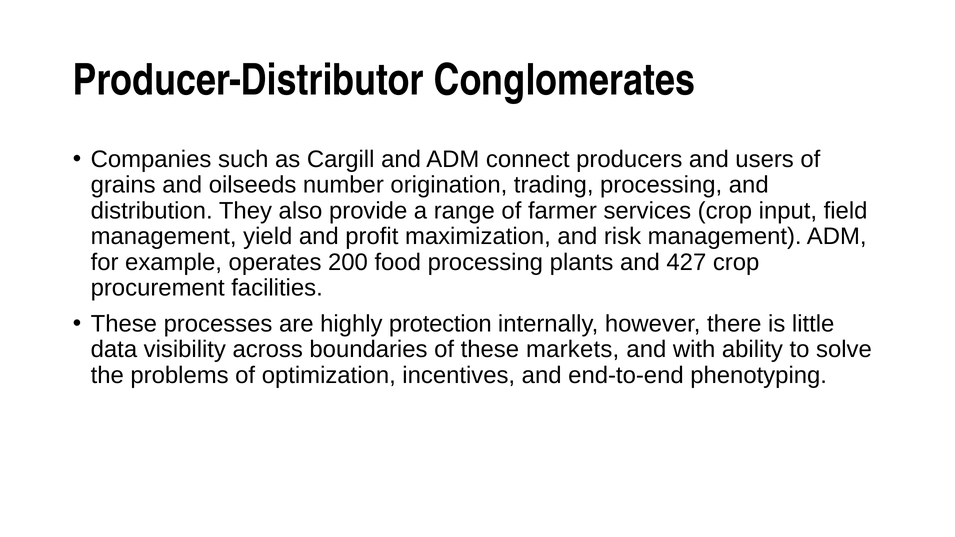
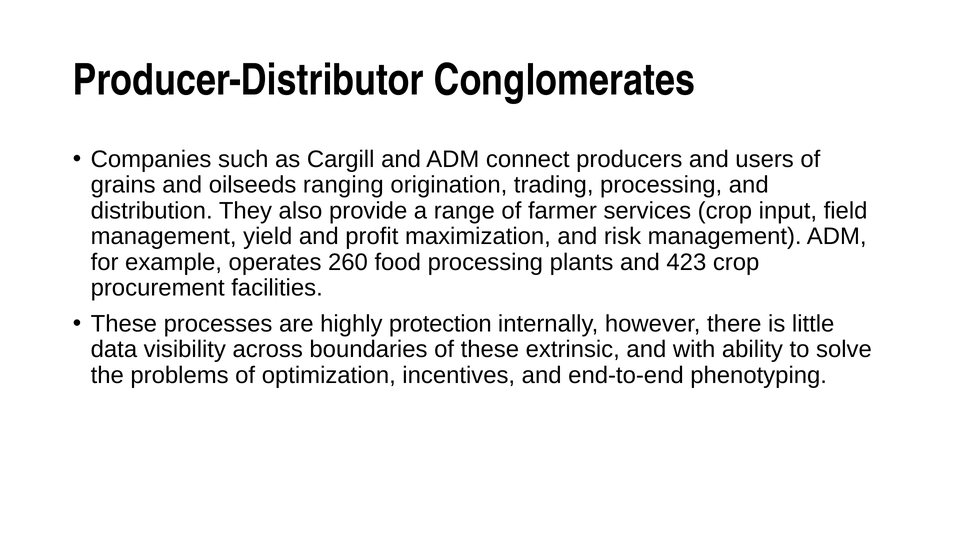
number: number -> ranging (343, 185)
200: 200 -> 260 (348, 262)
427: 427 -> 423 (686, 262)
markets: markets -> extrinsic (573, 350)
